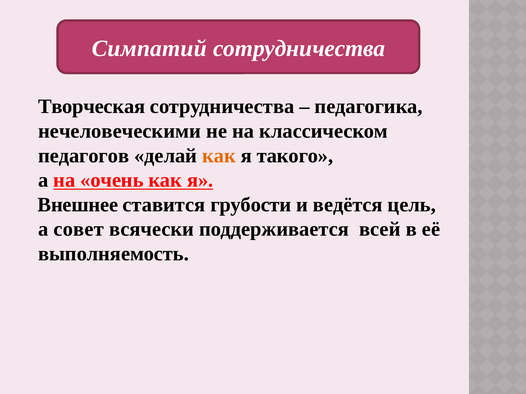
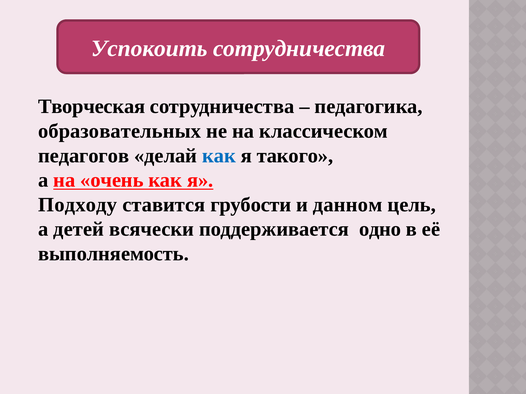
Симпатий: Симпатий -> Успокоить (149, 48)
нечеловеческими: нечеловеческими -> образовательных (120, 131)
как colour: orange -> blue (219, 156)
Внешнее: Внешнее -> Подходу (78, 205)
ведётся: ведётся -> данном (348, 205)
совет: совет -> детей (79, 229)
всей: всей -> одно (380, 229)
